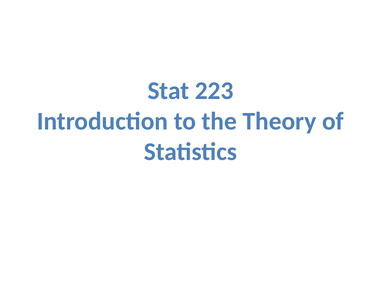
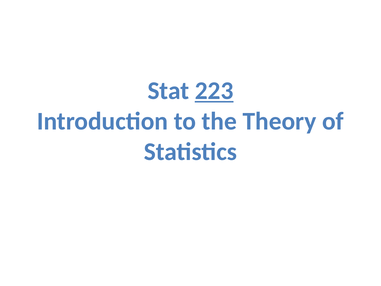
223 underline: none -> present (214, 91)
